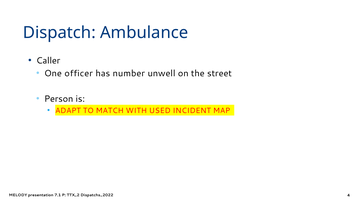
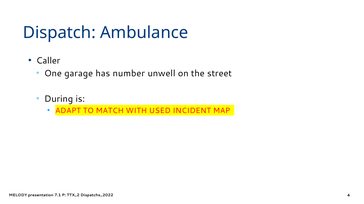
officer: officer -> garage (79, 74)
Person: Person -> During (59, 99)
